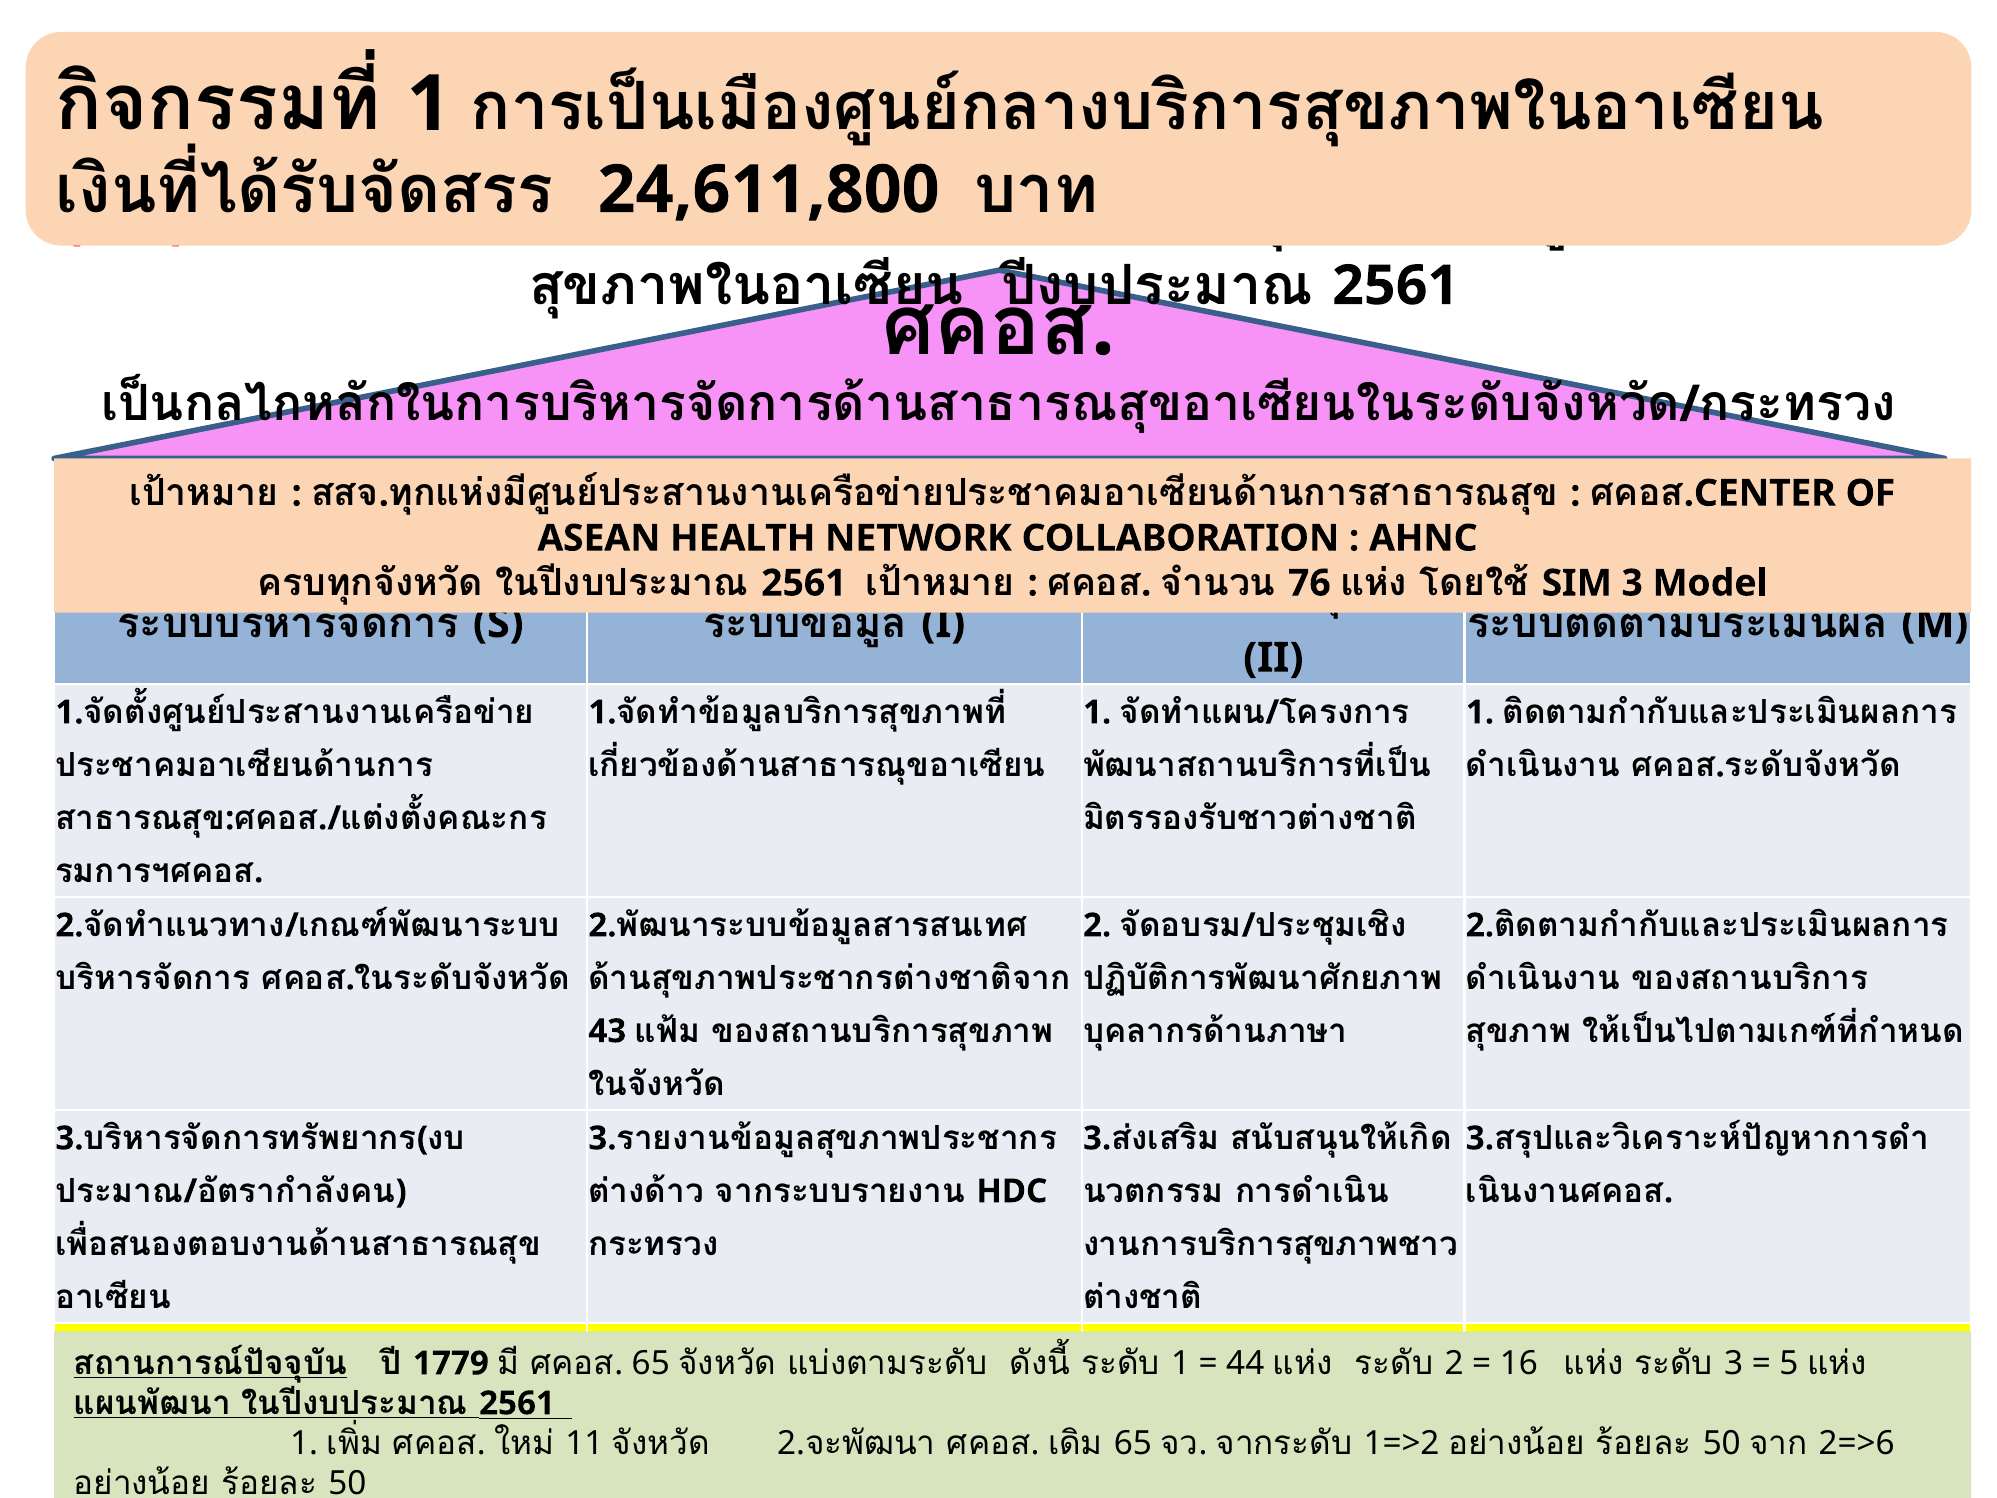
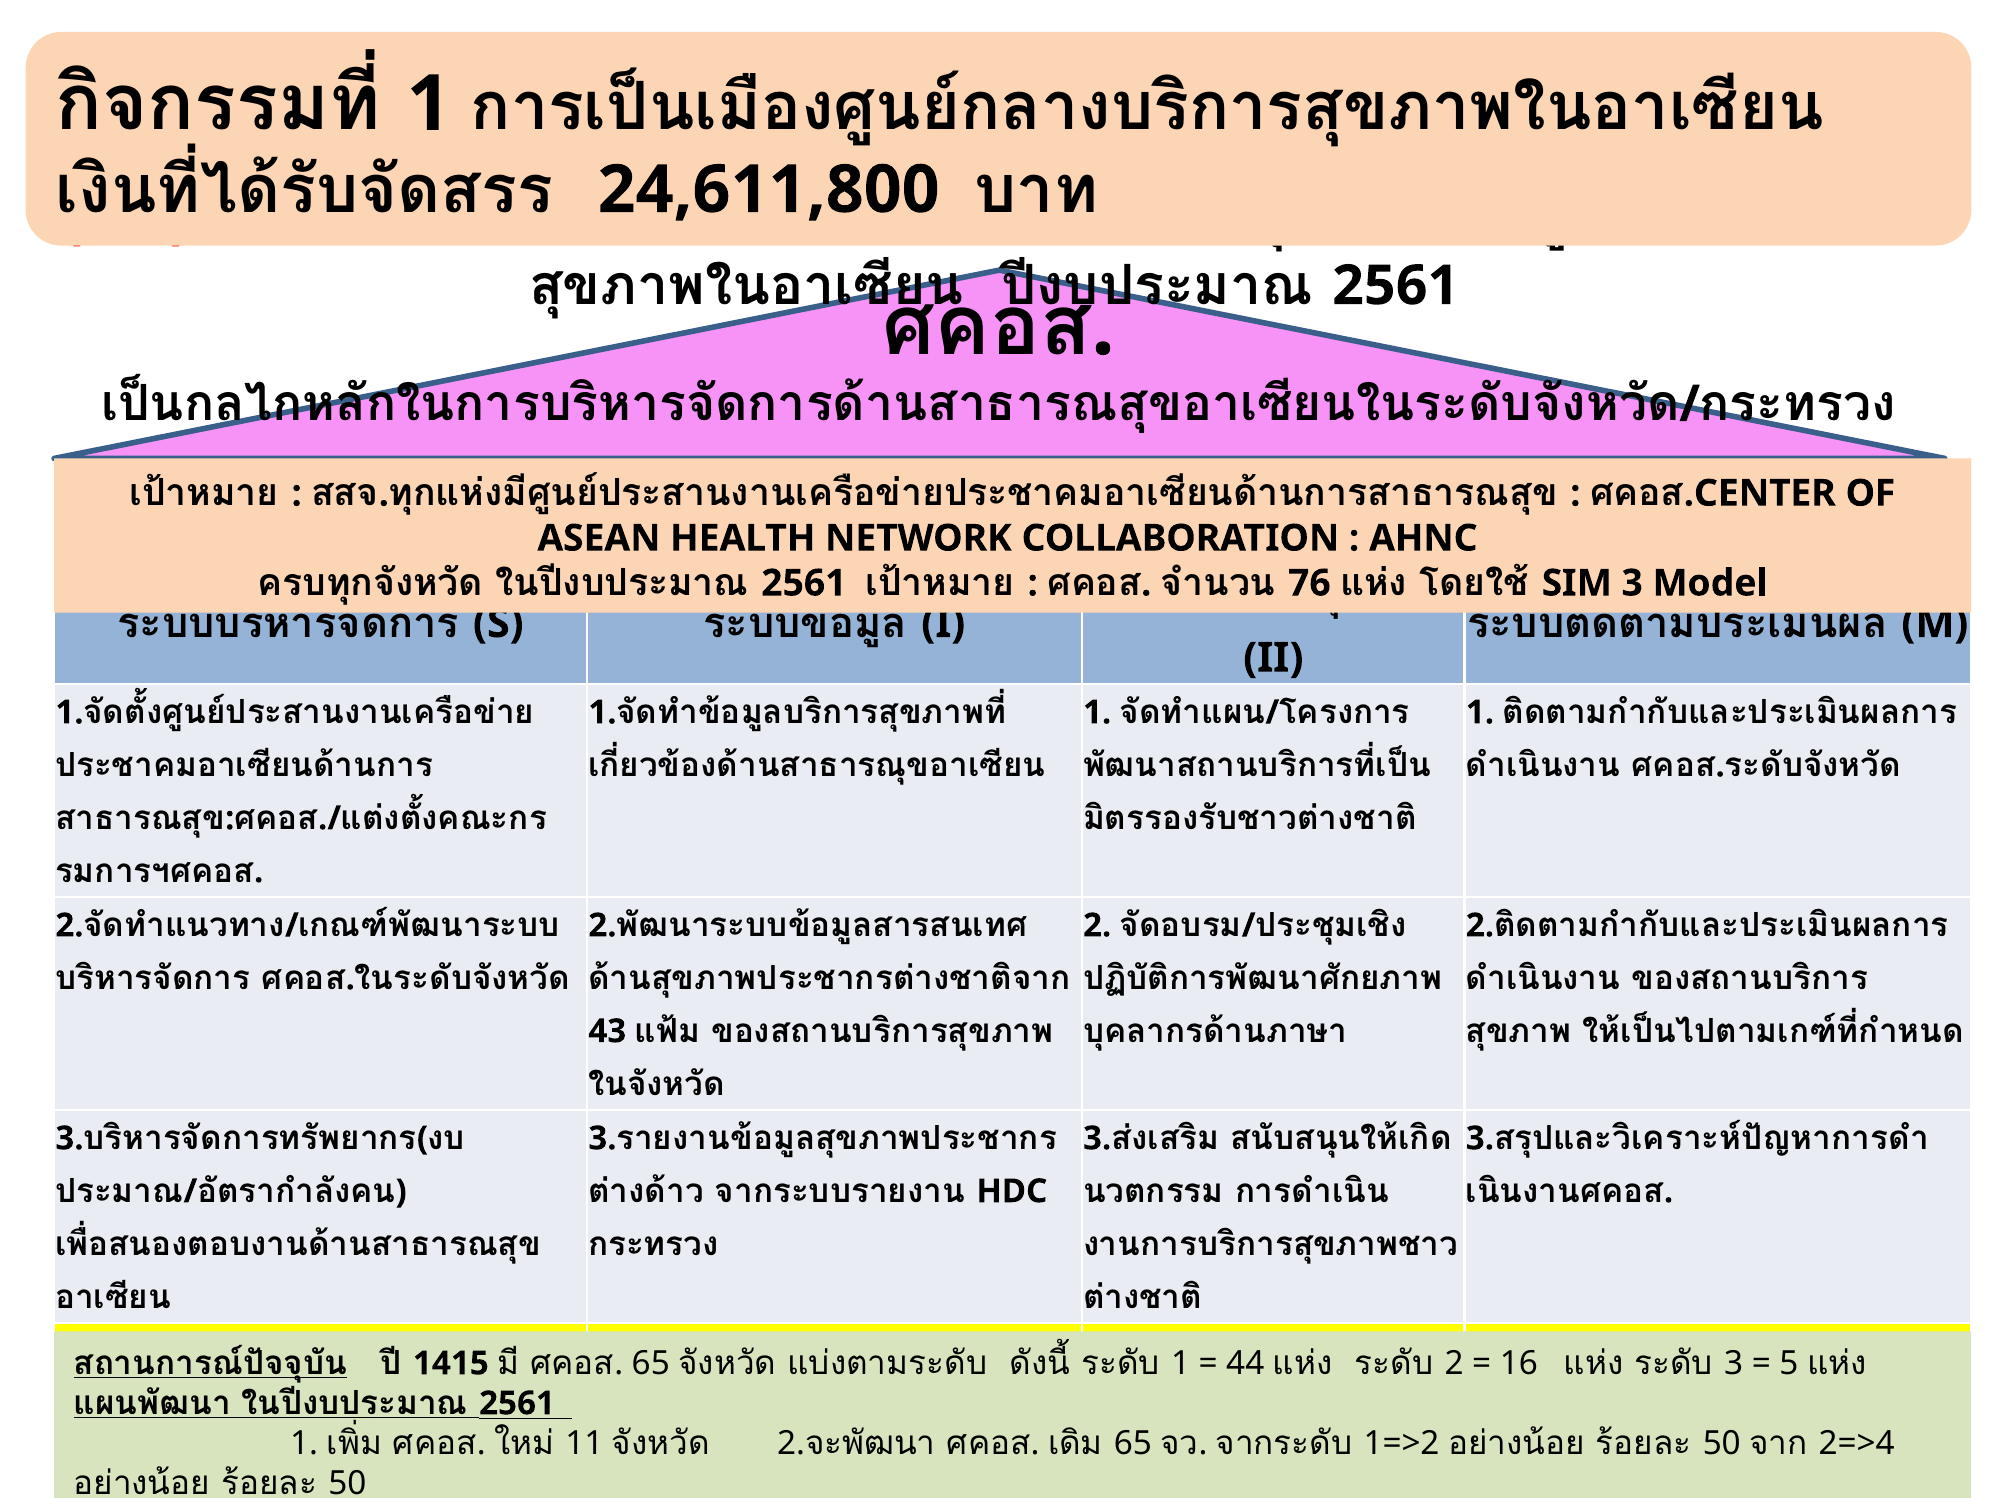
1779: 1779 -> 1415 (451, 1363)
2=>6: 2=>6 -> 2=>4 (1857, 1443)
